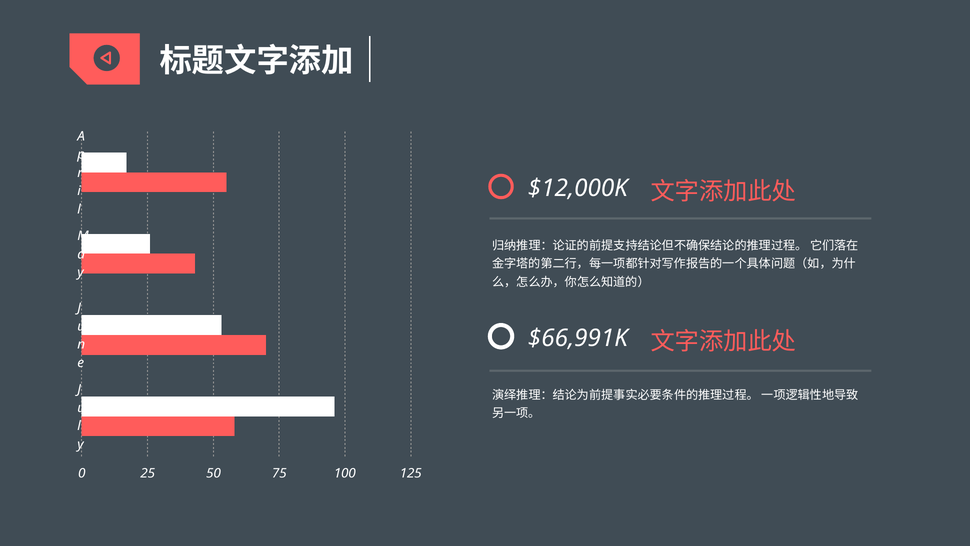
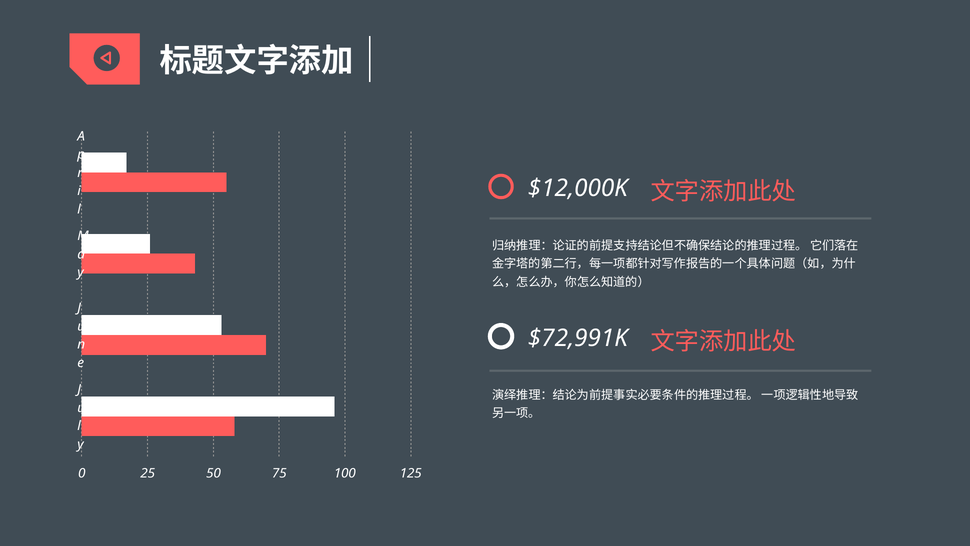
$66,991K: $66,991K -> $72,991K (578, 338)
